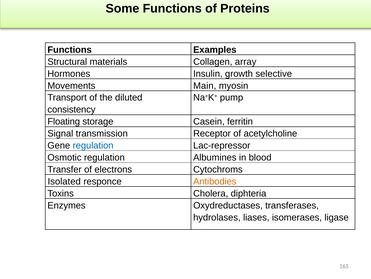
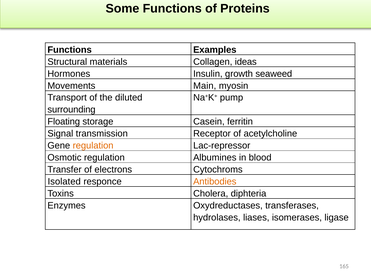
array: array -> ideas (246, 62)
selective: selective -> seaweed (274, 74)
consistency: consistency -> surrounding (71, 109)
regulation colour: blue -> orange (93, 145)
